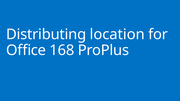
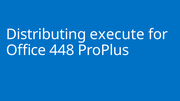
location: location -> execute (117, 34)
168: 168 -> 448 (62, 50)
